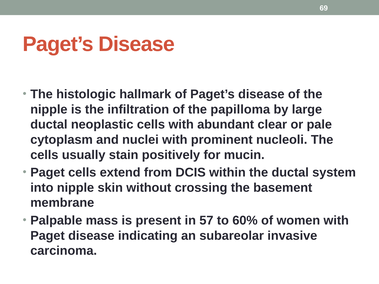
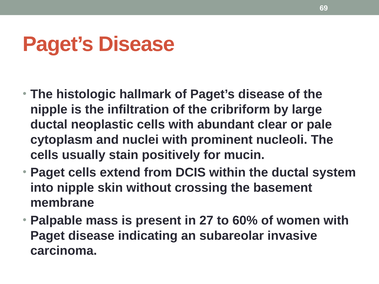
papilloma: papilloma -> cribriform (240, 110)
57: 57 -> 27 (206, 221)
